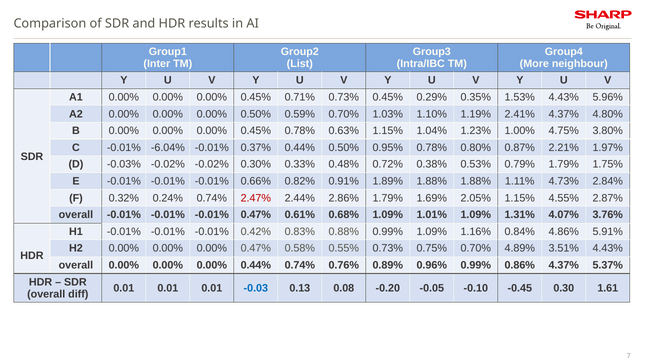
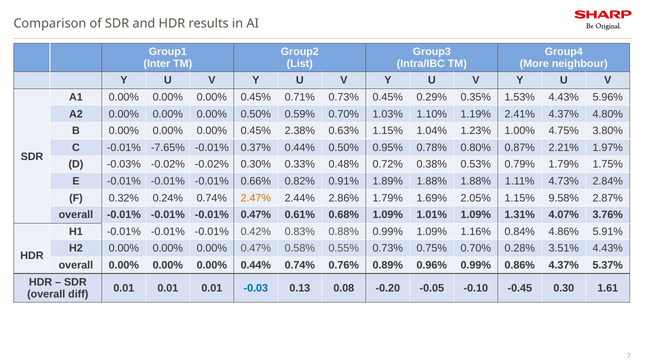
0.45% 0.78%: 0.78% -> 2.38% (300, 131)
-6.04%: -6.04% -> -7.65% (168, 148)
2.47% colour: red -> orange (256, 198)
4.55%: 4.55% -> 9.58% (564, 198)
4.89%: 4.89% -> 0.28% (520, 248)
